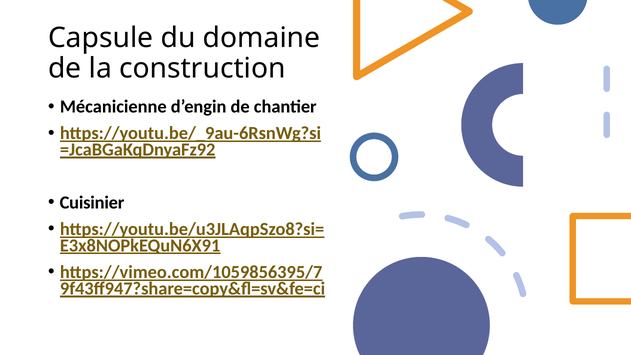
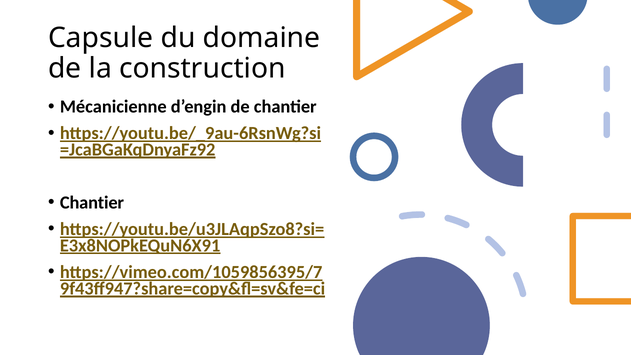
Cuisinier: Cuisinier -> Chantier (92, 202)
